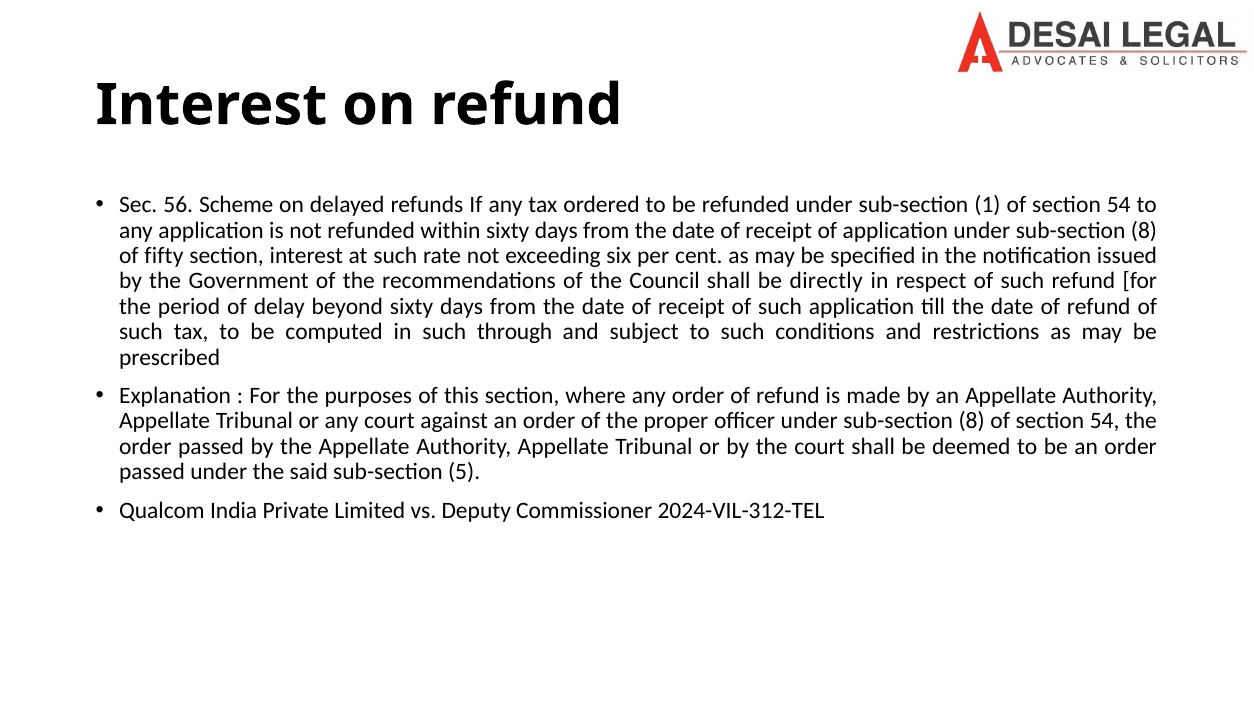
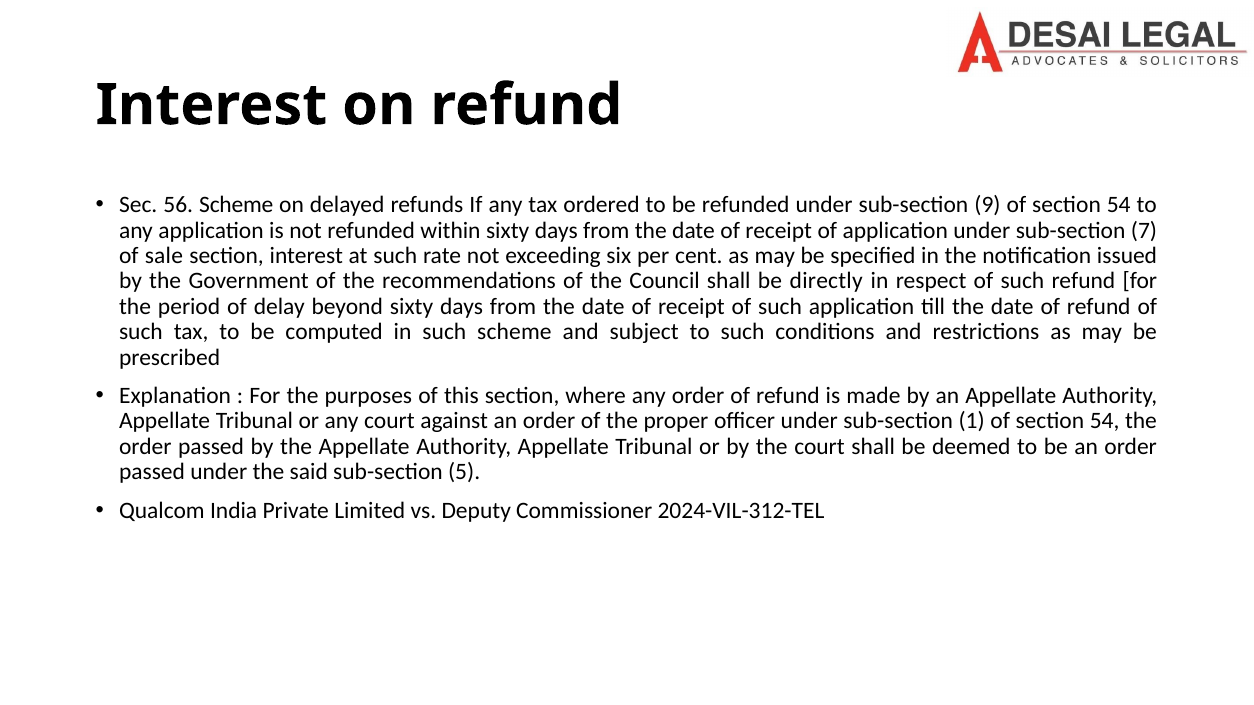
1: 1 -> 9 (987, 205)
application under sub-section 8: 8 -> 7 (1144, 230)
fifty: fifty -> sale (164, 256)
such through: through -> scheme (514, 332)
officer under sub-section 8: 8 -> 1 (972, 421)
